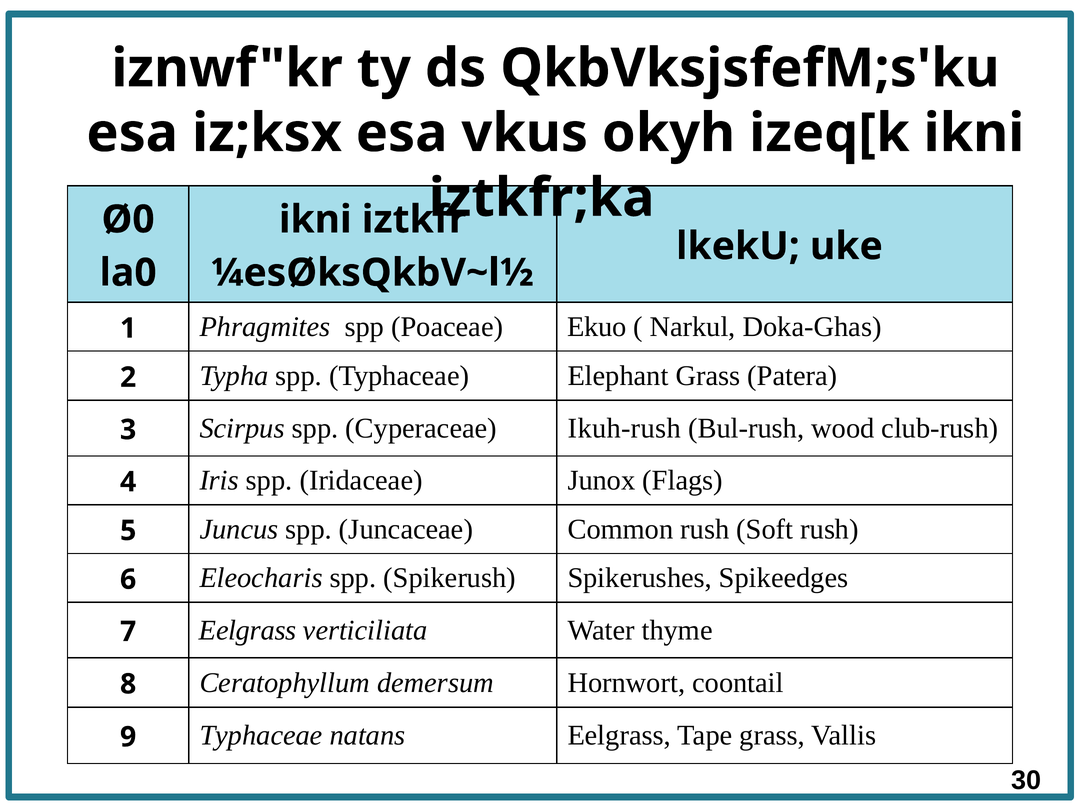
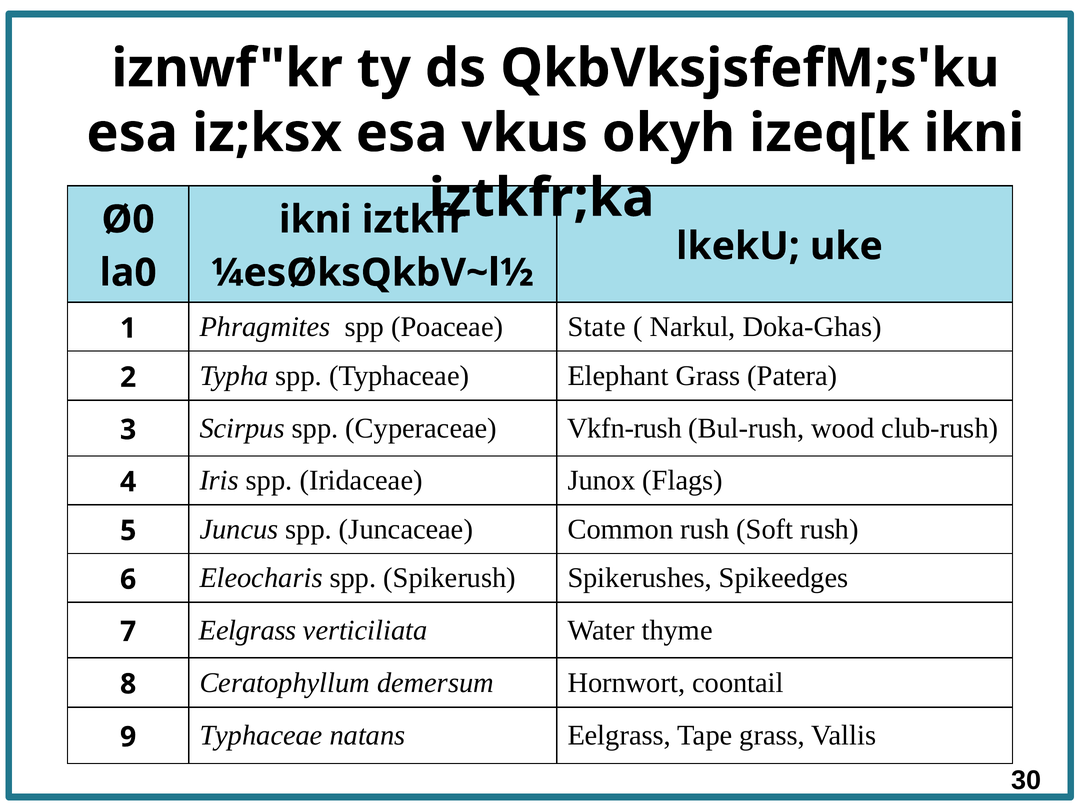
Ekuo: Ekuo -> State (597, 327)
Ikuh-rush: Ikuh-rush -> Vkfn-rush (625, 428)
